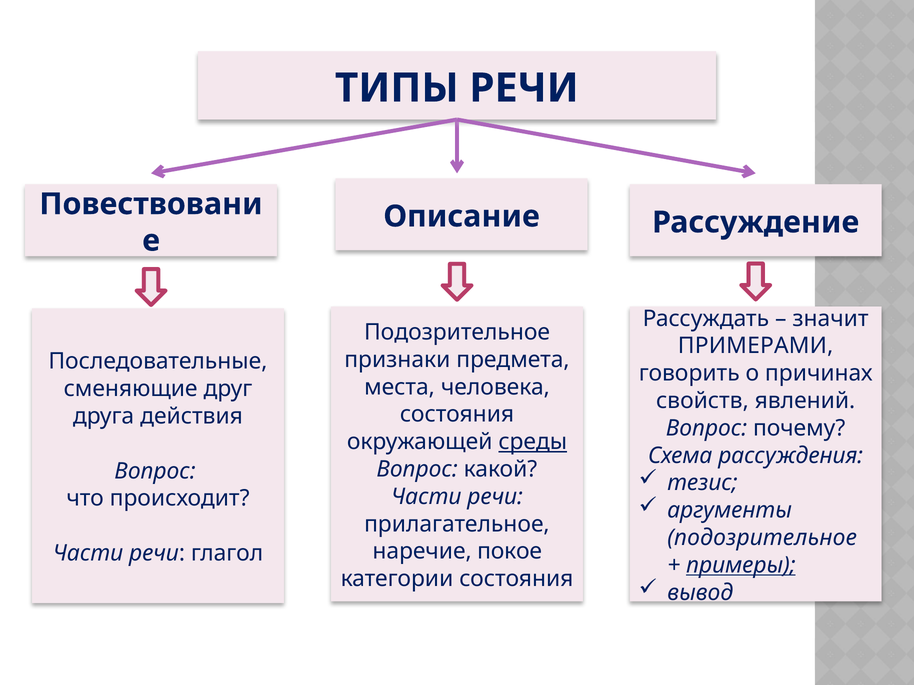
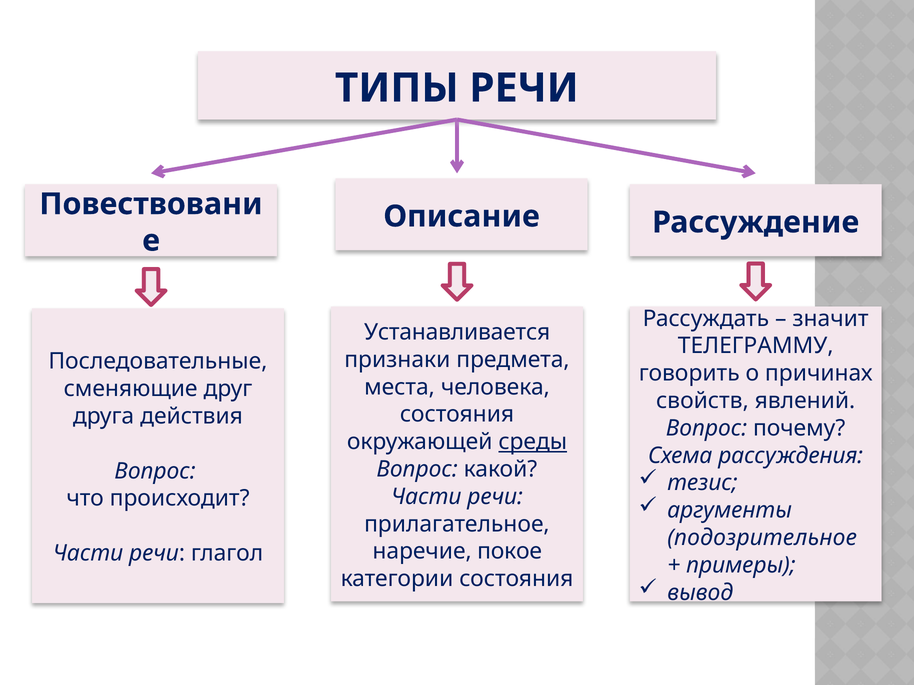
Подозрительное: Подозрительное -> Устанавливается (457, 332)
ПРИМЕРАМИ: ПРИМЕРАМИ -> ТЕЛЕГРАММУ (756, 346)
примеры underline: present -> none (741, 566)
